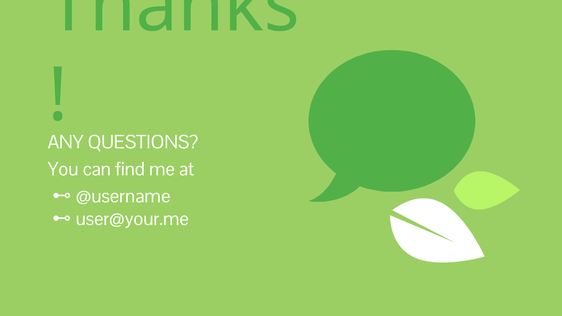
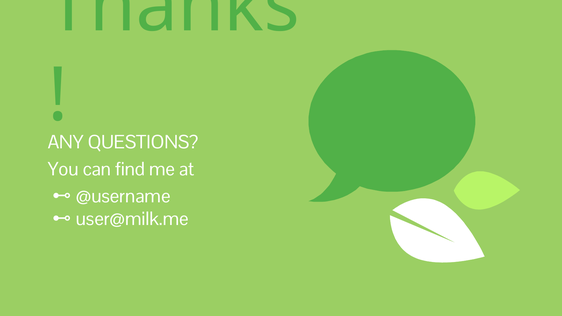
user@your.me: user@your.me -> user@milk.me (132, 219)
